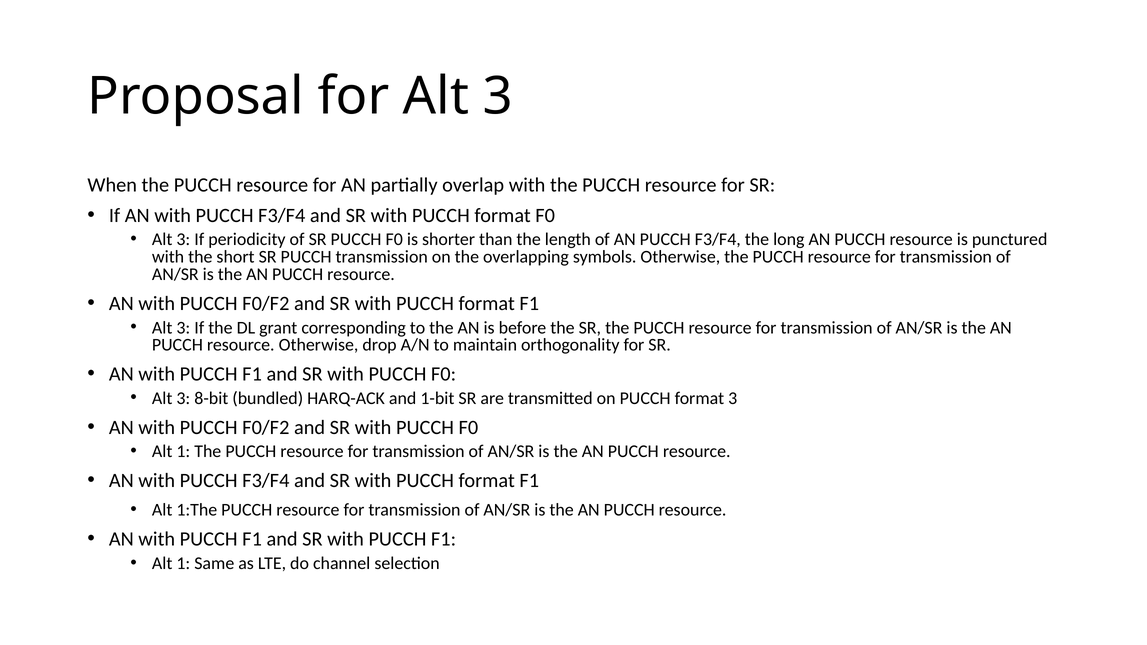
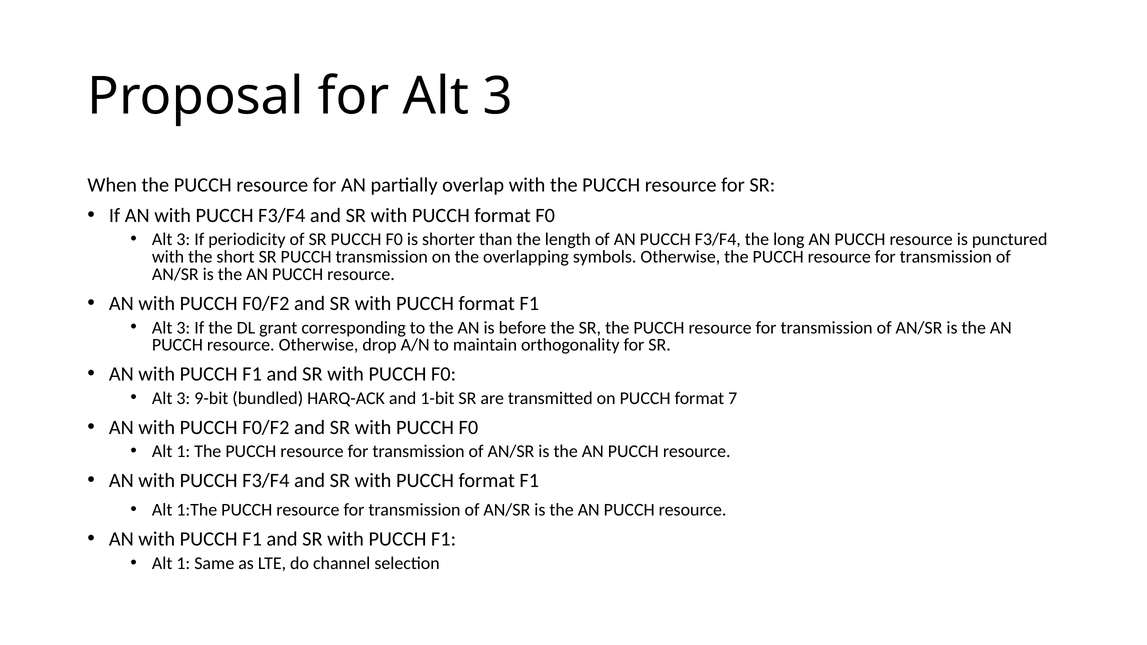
8-bit: 8-bit -> 9-bit (211, 398)
format 3: 3 -> 7 (733, 398)
